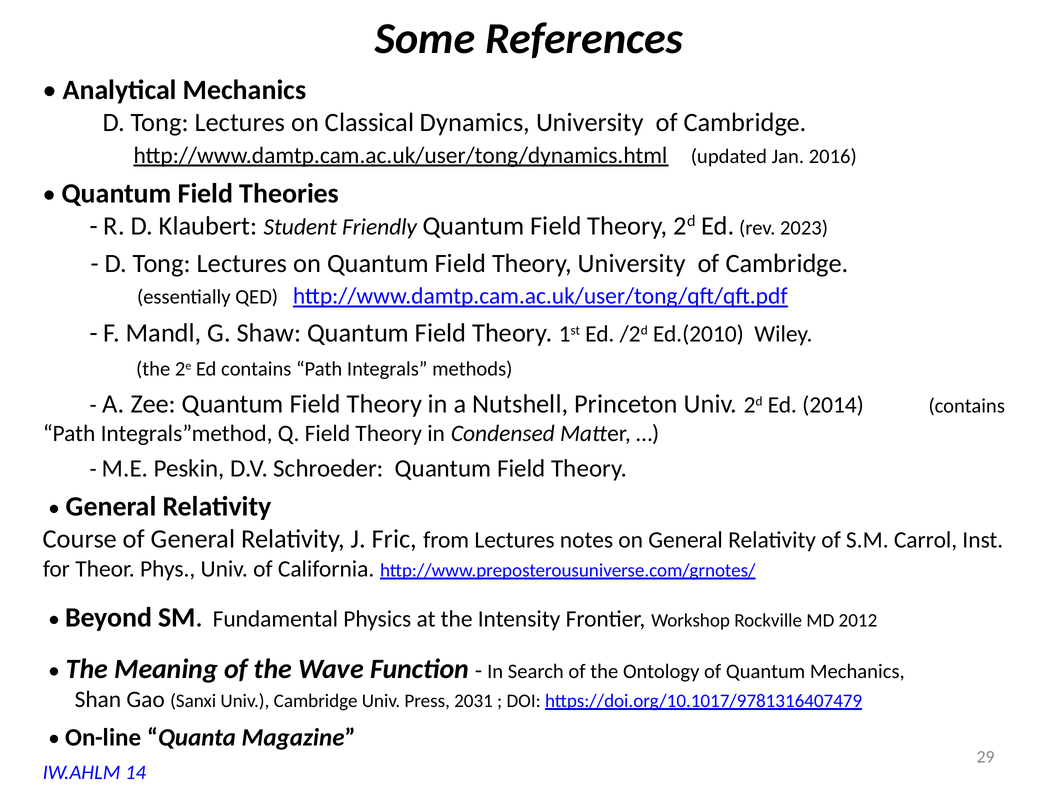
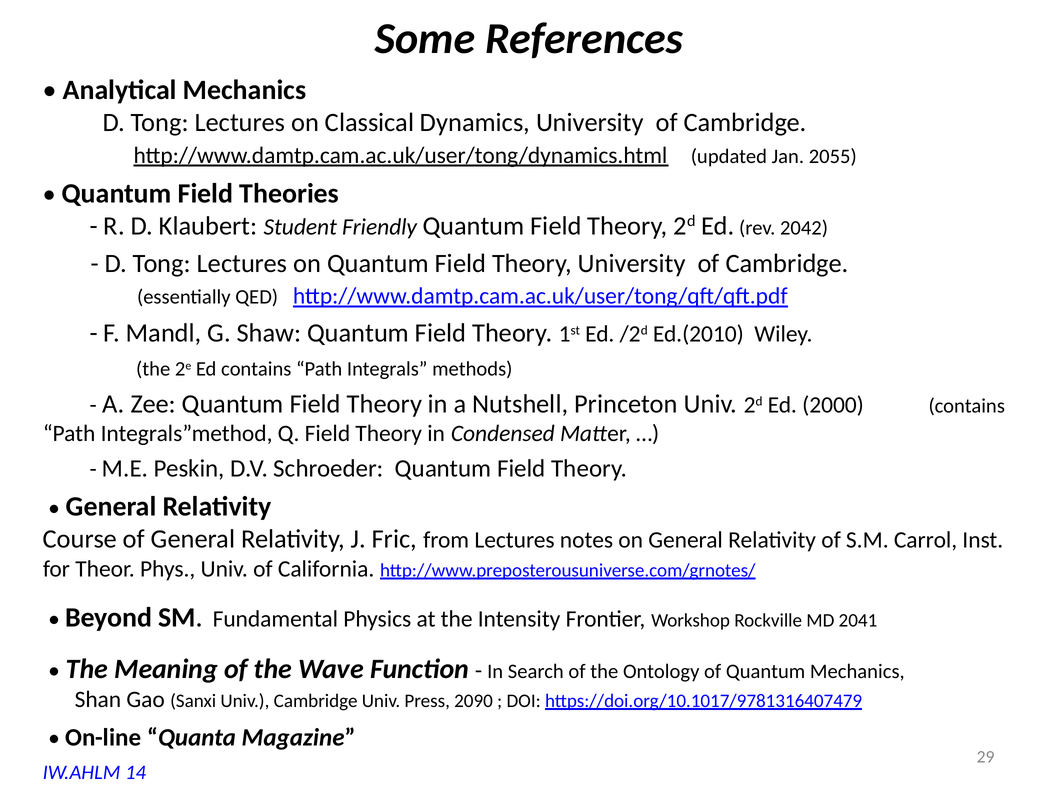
2016: 2016 -> 2055 (833, 156)
2023: 2023 -> 2042 (804, 228)
2014: 2014 -> 2000 (833, 405)
2012: 2012 -> 2041 (858, 621)
2031: 2031 -> 2090 (474, 701)
